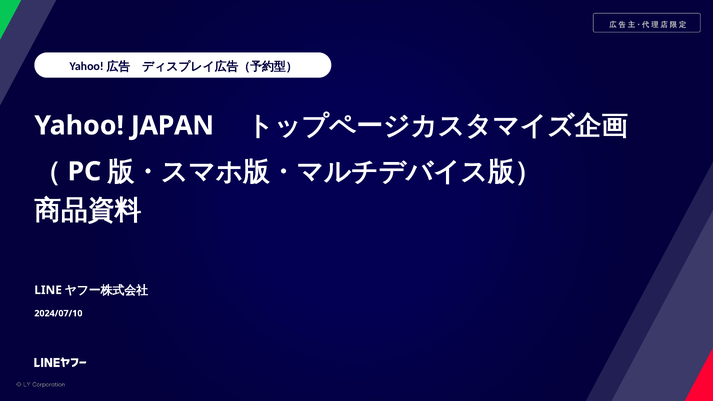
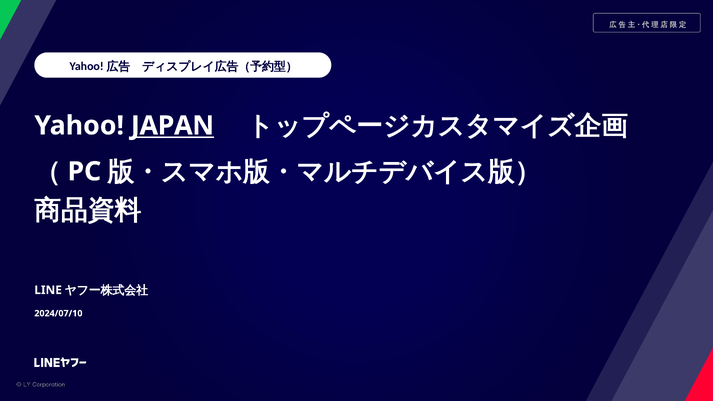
JAPAN underline: none -> present (172, 126)
